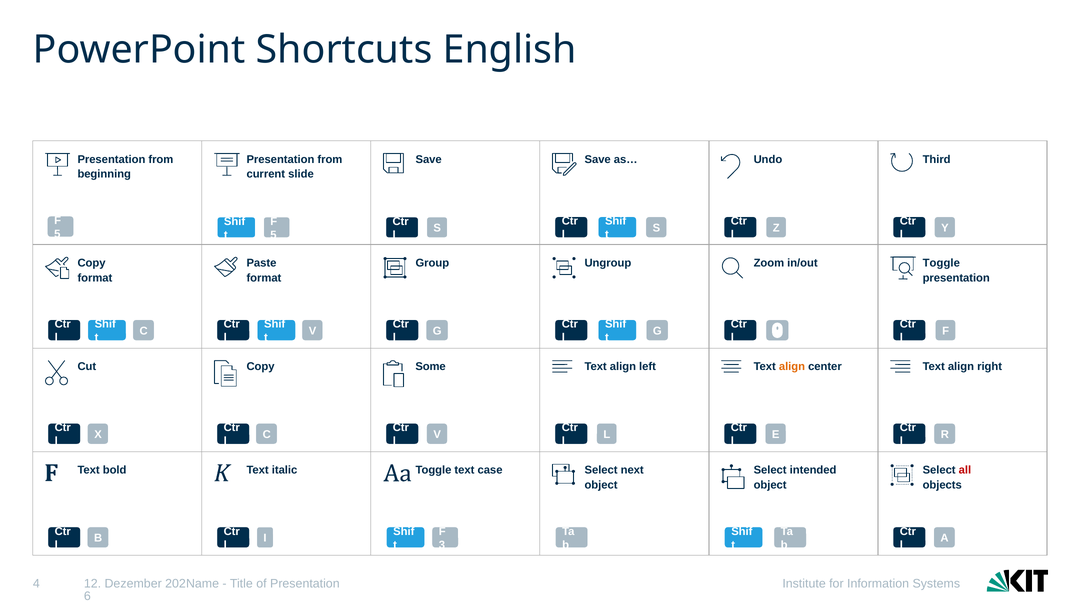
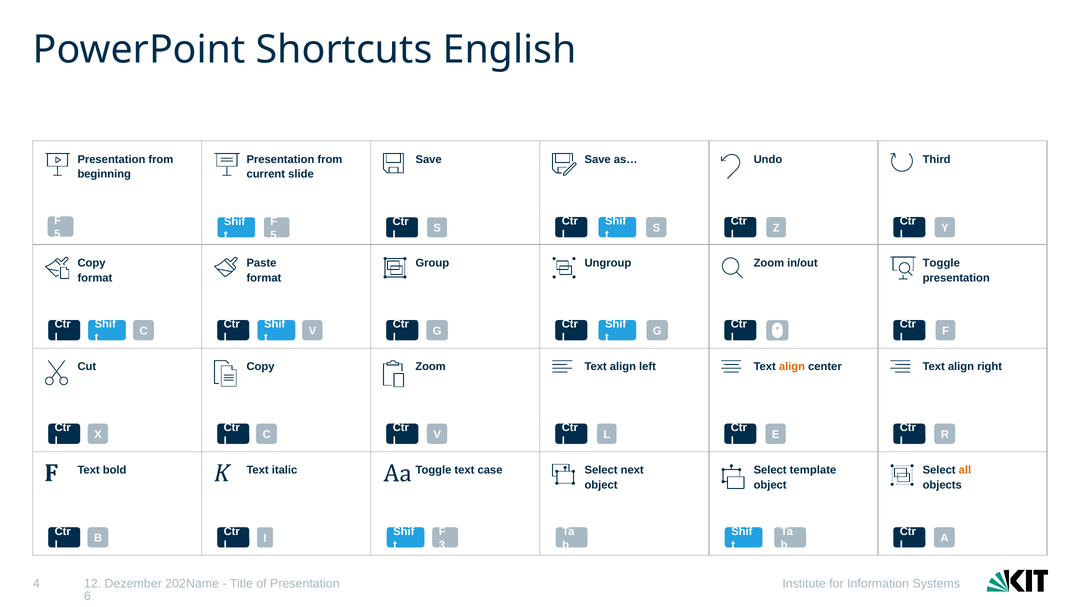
Some: Some -> Zoom (431, 367)
intended: intended -> template (813, 471)
all colour: red -> orange (965, 471)
